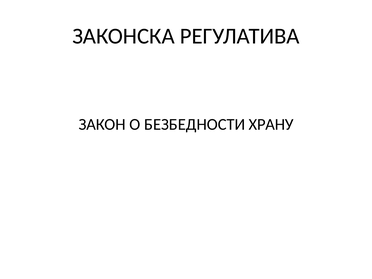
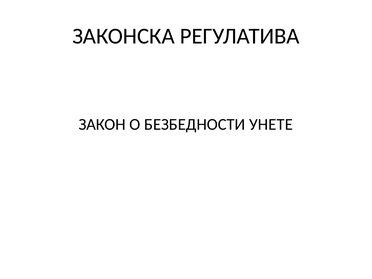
ХРАНУ: ХРАНУ -> УНЕТЕ (271, 124)
